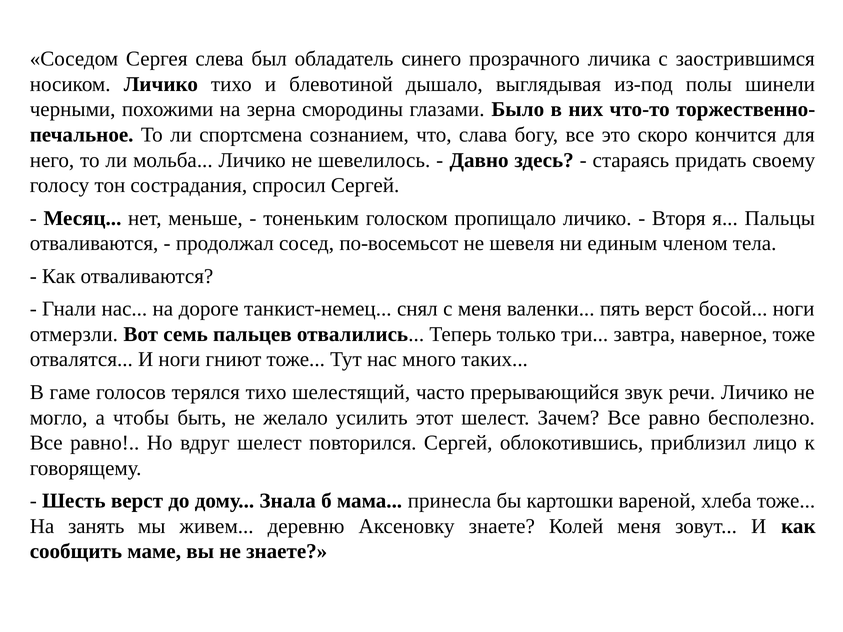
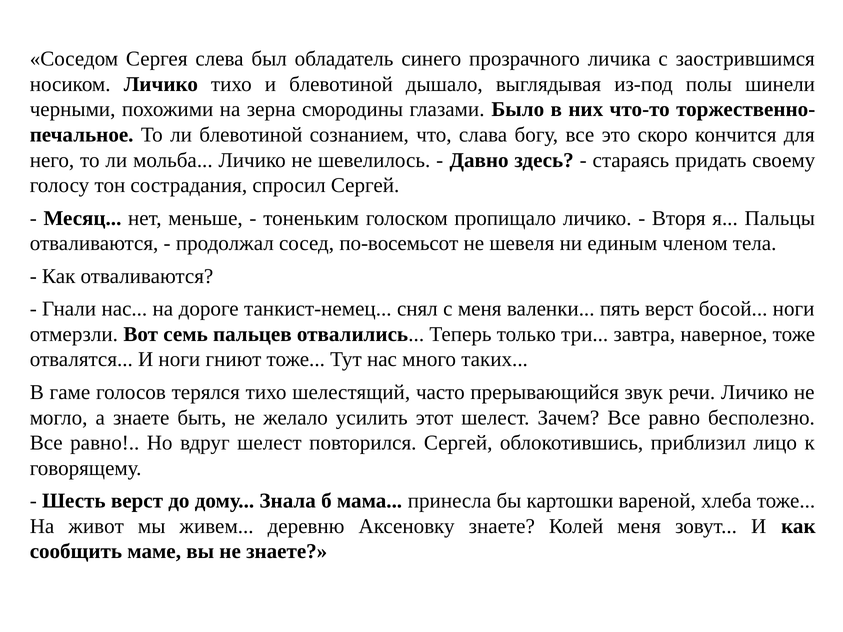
ли спортсмена: спортсмена -> блевотиной (251, 135)
а чтобы: чтобы -> знаете (141, 418)
занять: занять -> живот (96, 526)
